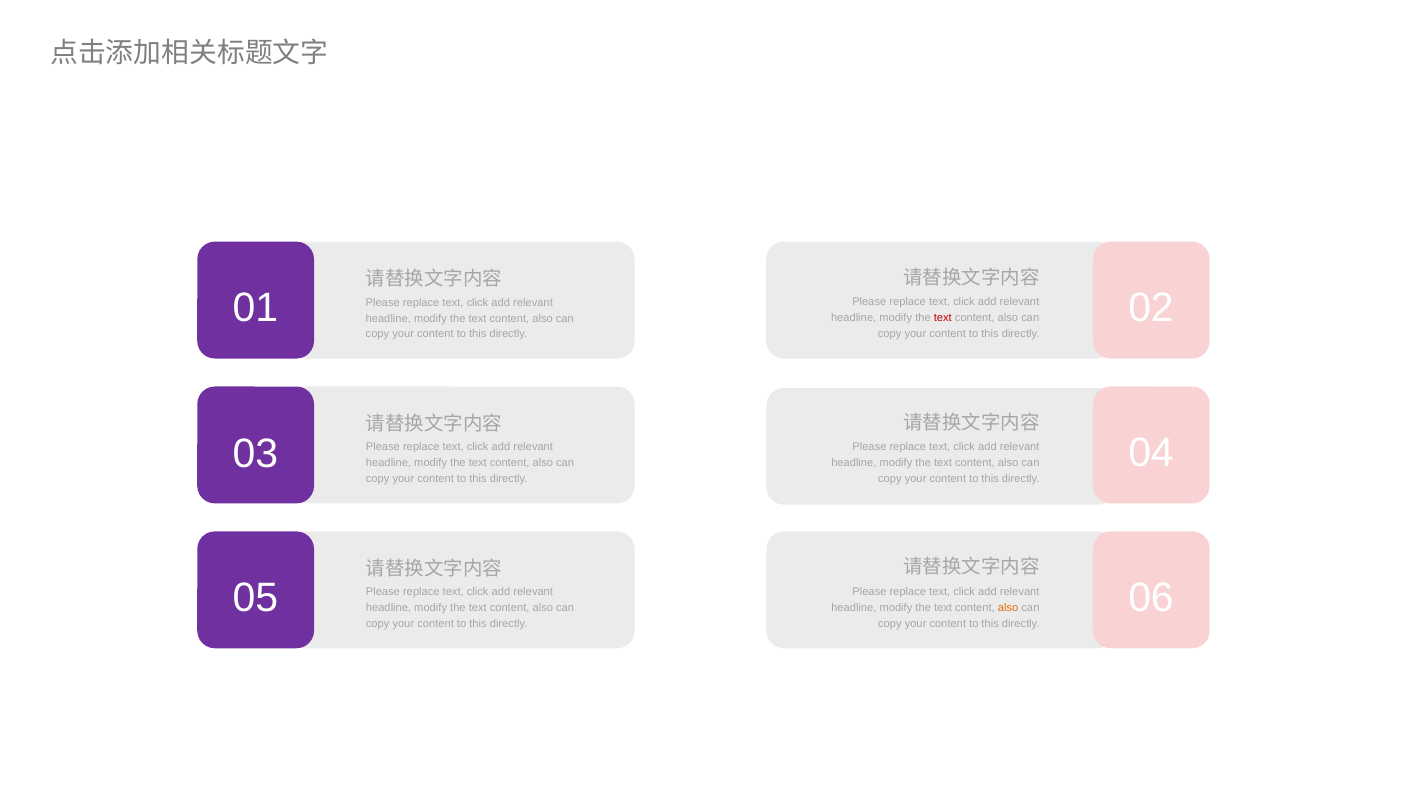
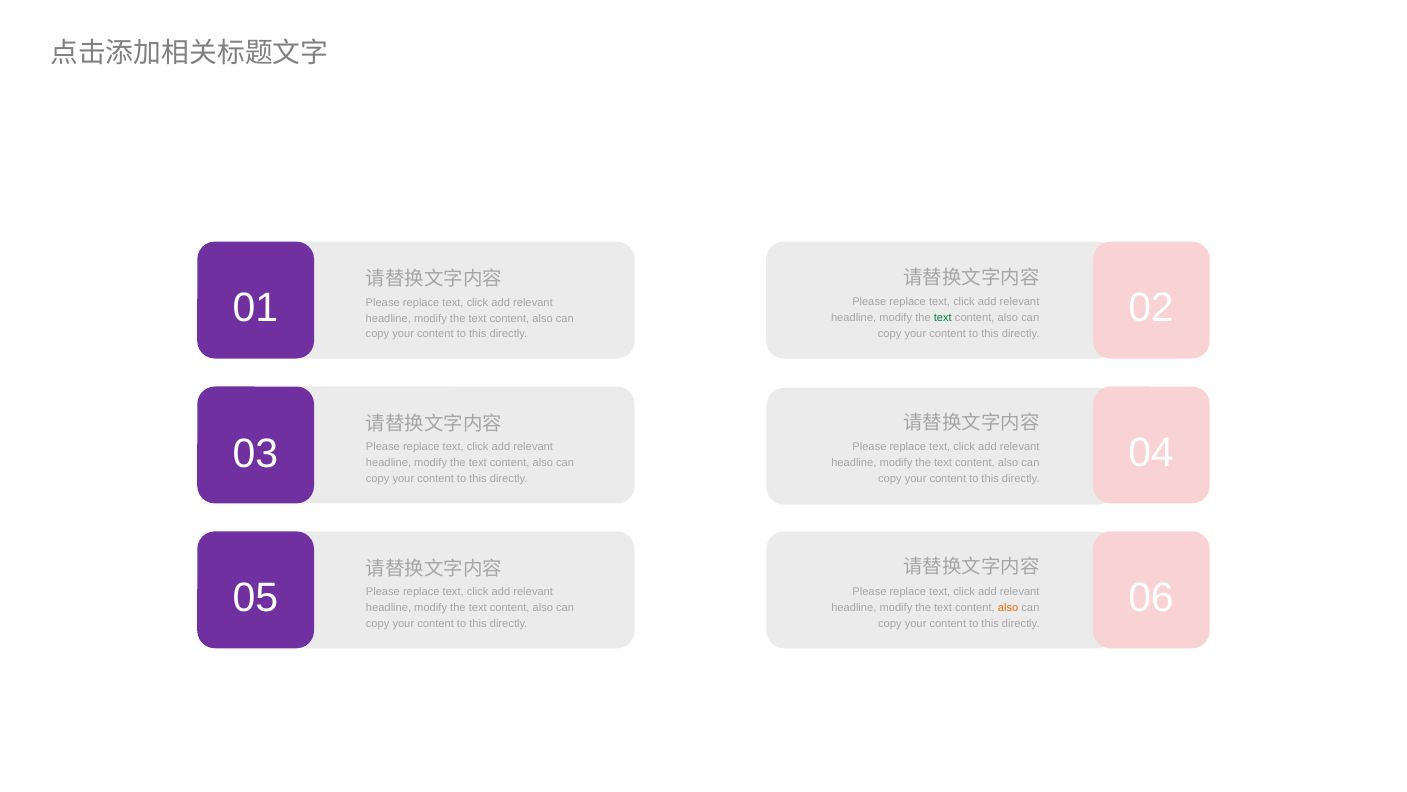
text colour: red -> green (943, 318)
